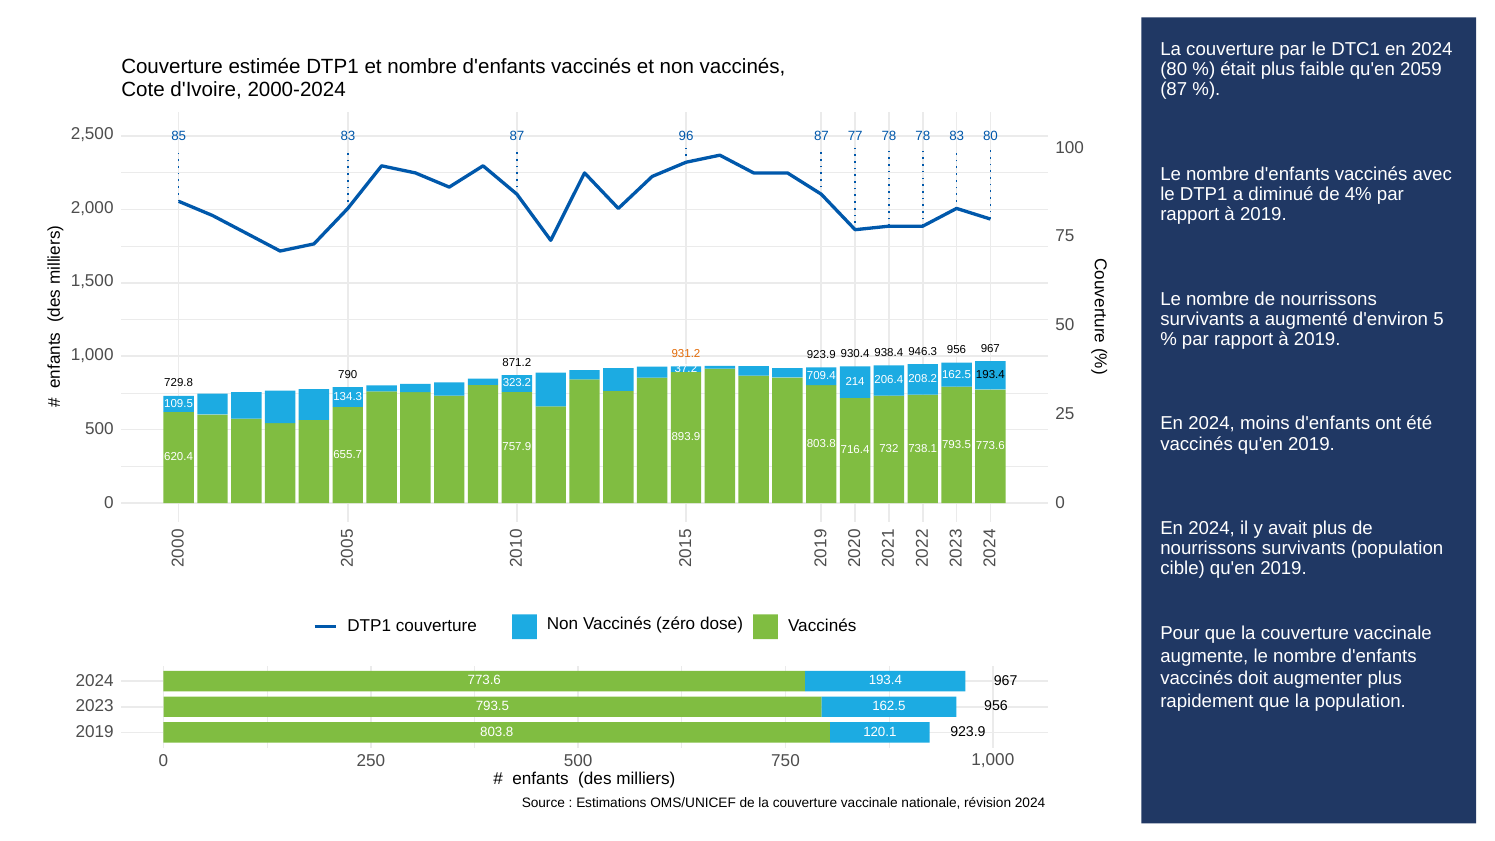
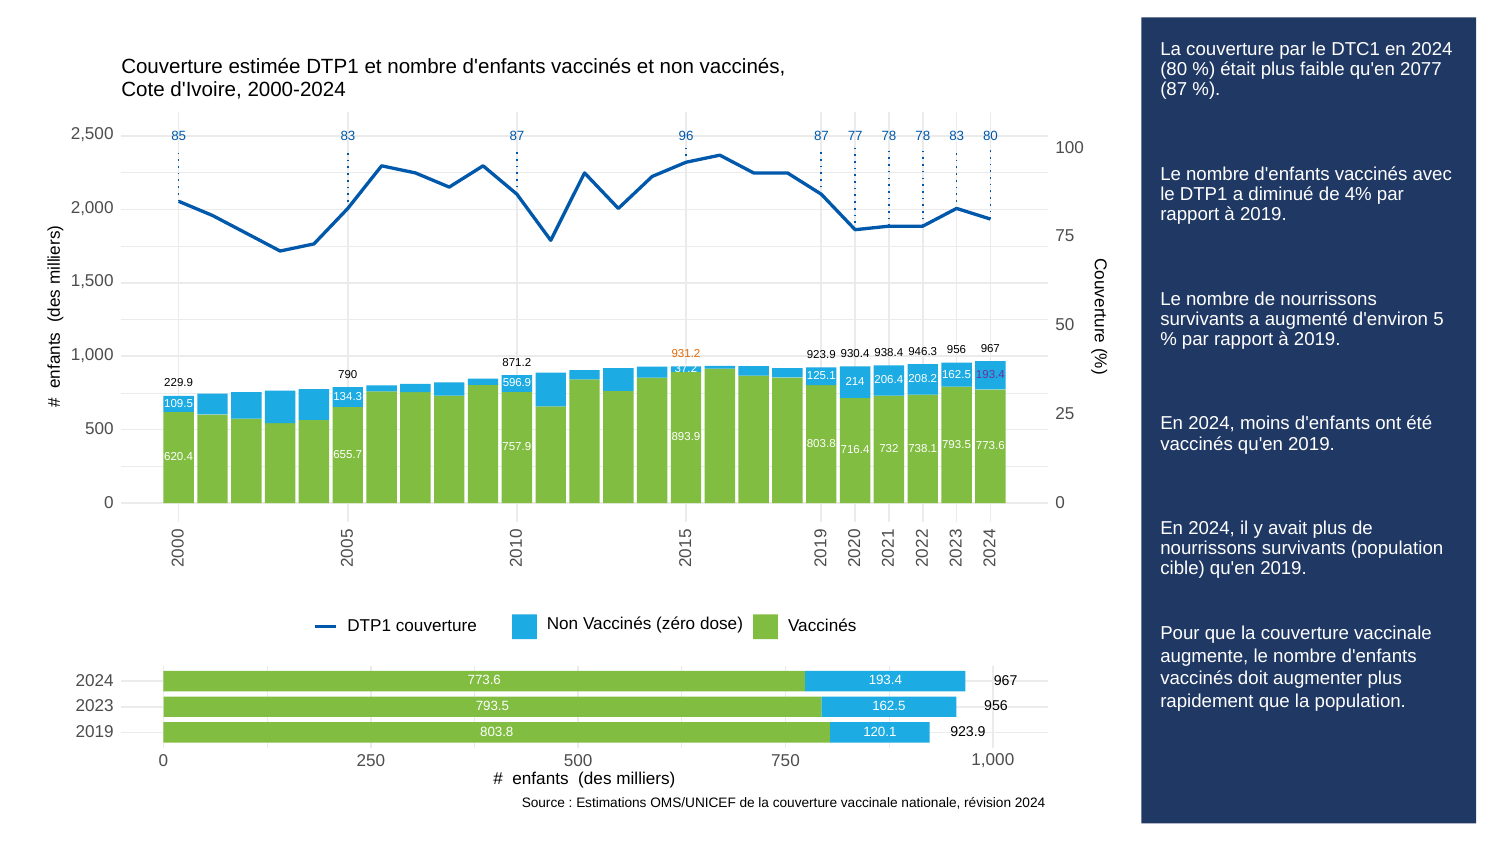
2059: 2059 -> 2077 (1421, 69)
193.4 colour: black -> purple (990, 375)
709.4: 709.4 -> 125.1 (821, 376)
729.8: 729.8 -> 229.9 (179, 383)
323.2: 323.2 -> 596.9 (517, 383)
